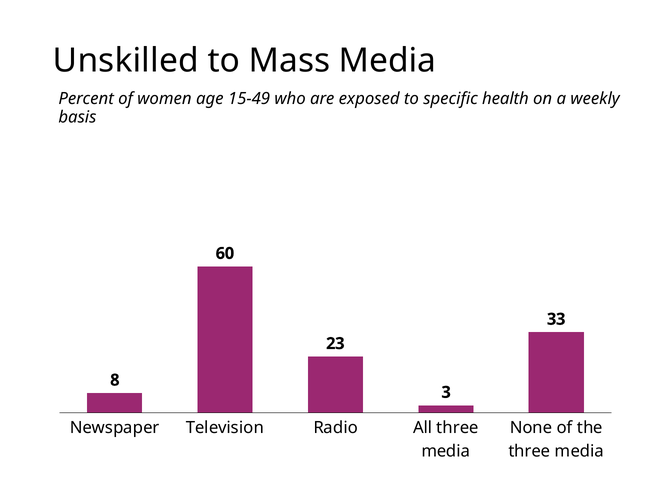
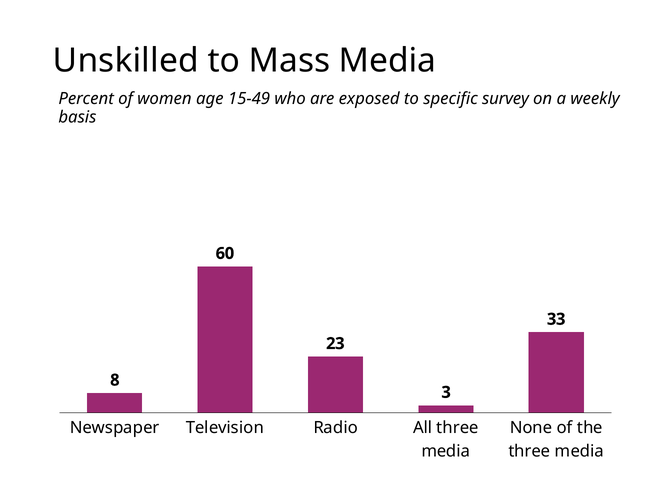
health: health -> survey (505, 99)
